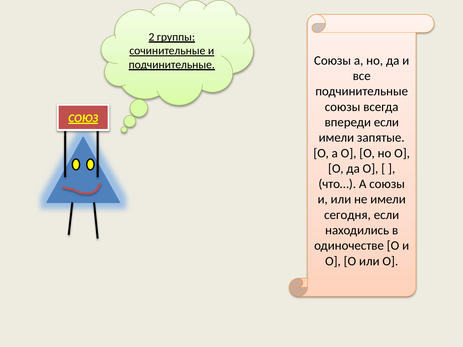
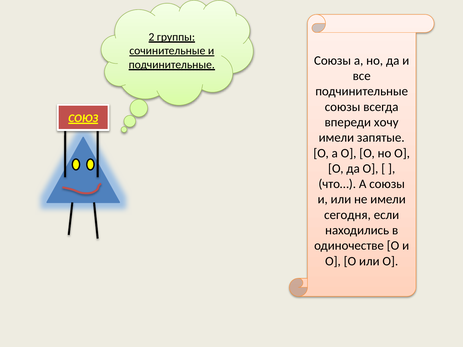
впереди если: если -> хочу (386, 122)
